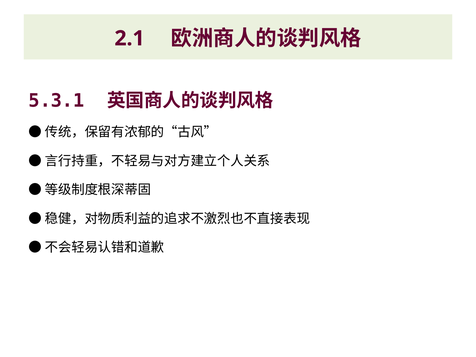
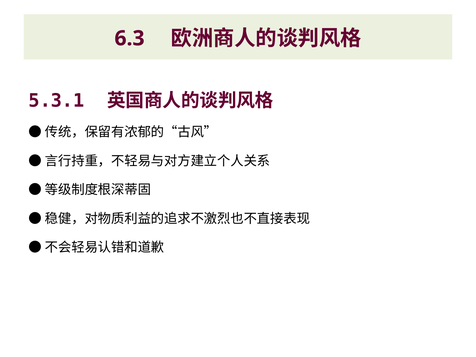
2.1: 2.1 -> 6.3 (130, 38)
